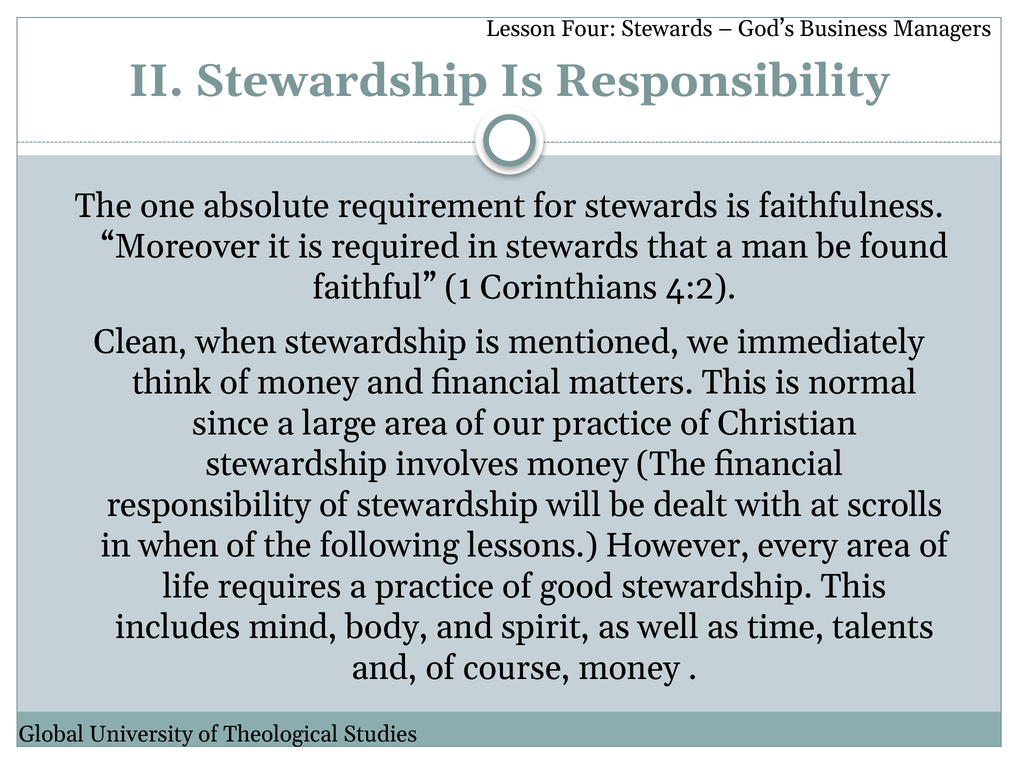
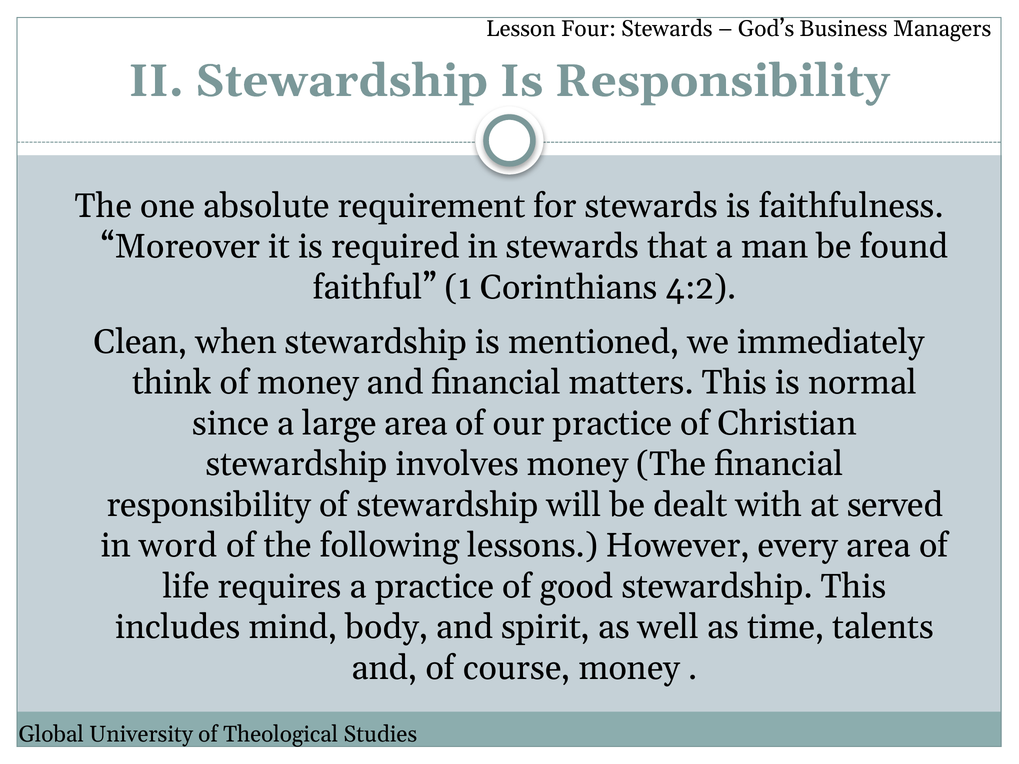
scrolls: scrolls -> served (895, 505)
in when: when -> word (178, 546)
